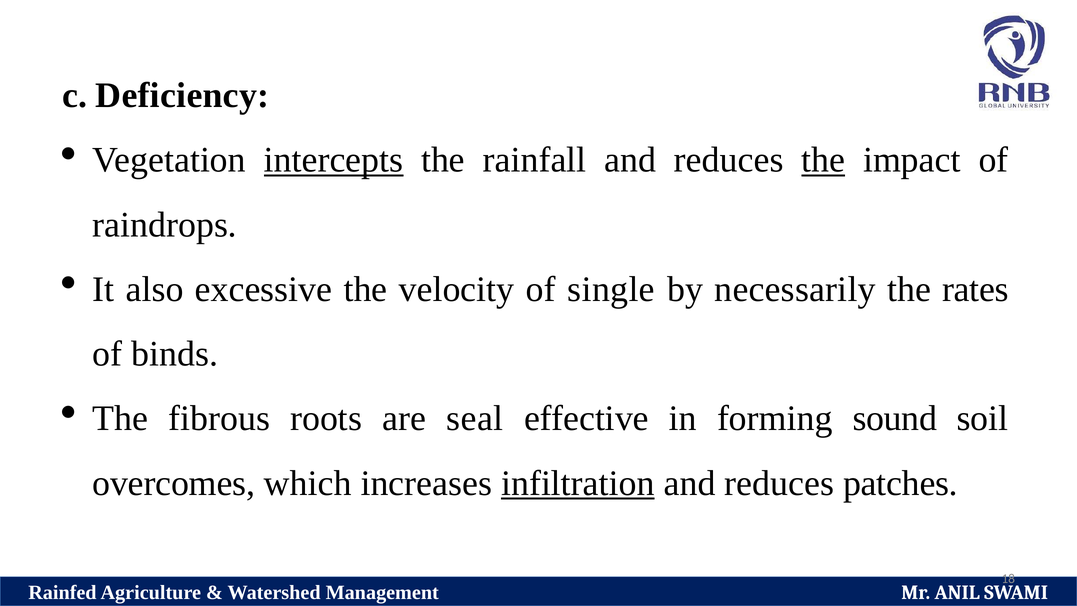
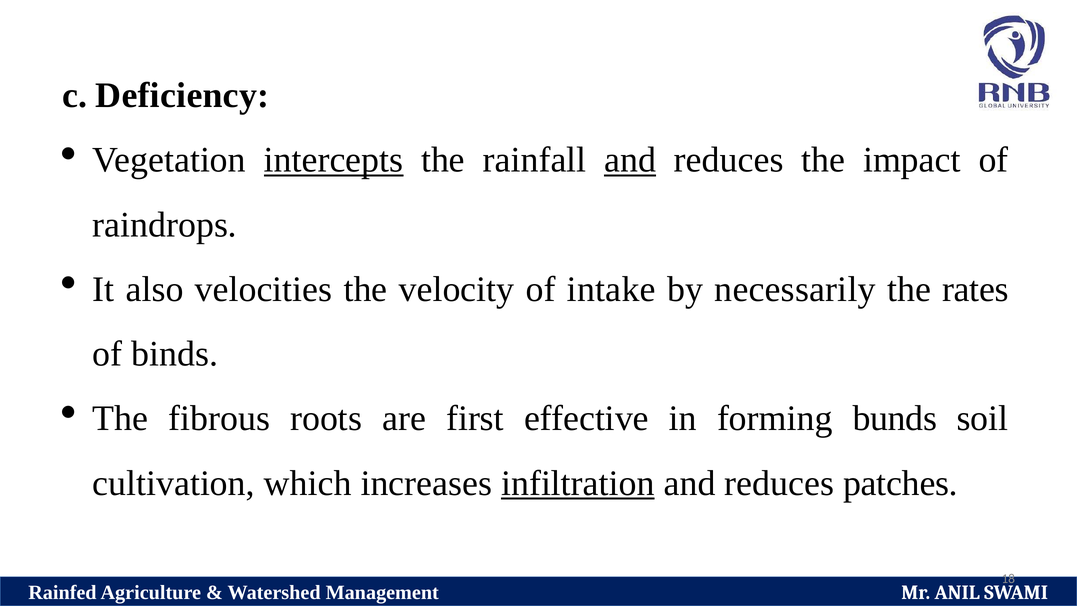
and underline: none -> present (630, 160)
the underline: present -> none (823, 160)
excessive: excessive -> velocities (263, 289)
single: single -> intake (611, 289)
seal: seal -> first (475, 418)
sound: sound -> bunds (895, 418)
overcomes: overcomes -> cultivation (174, 483)
